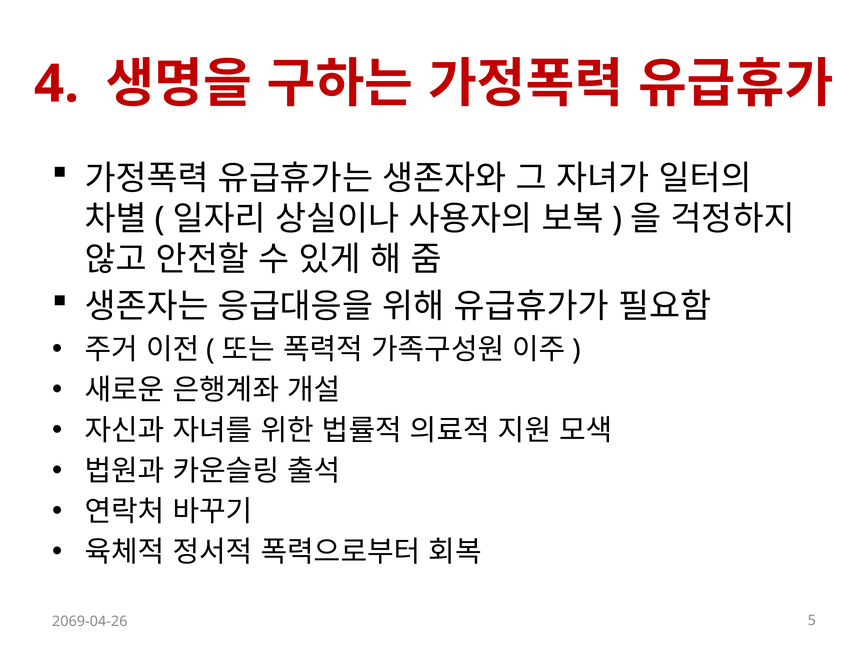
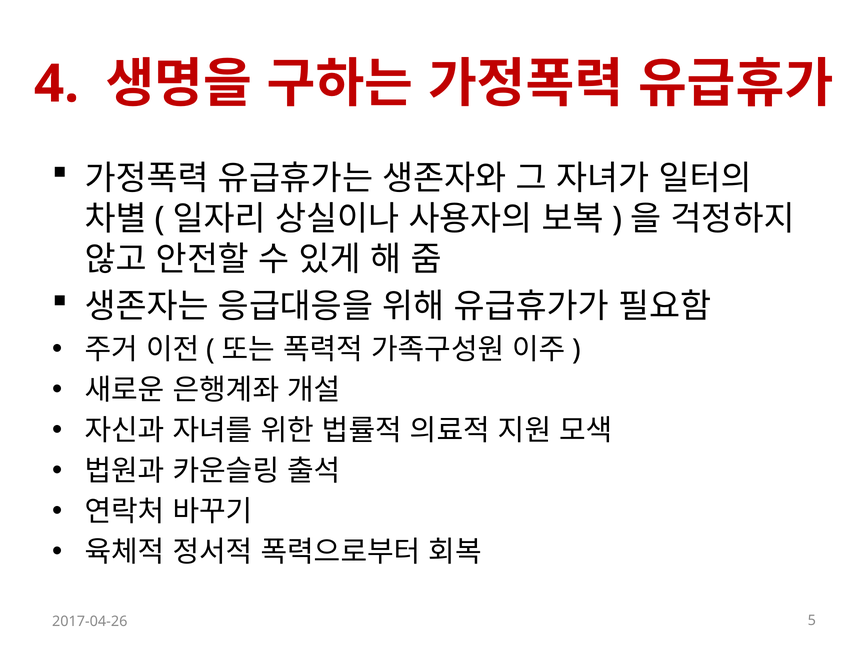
2069-04-26: 2069-04-26 -> 2017-04-26 (90, 622)
